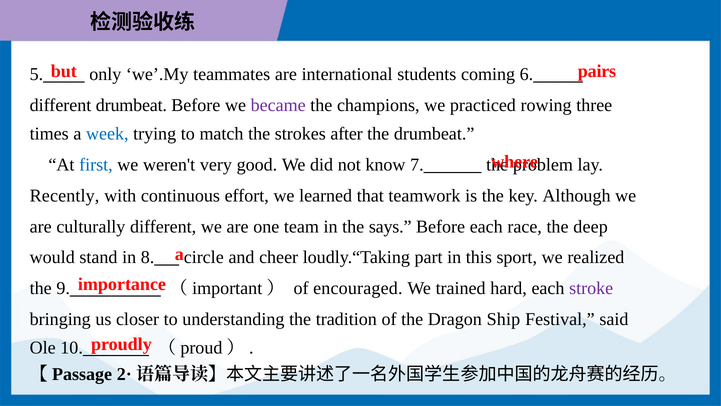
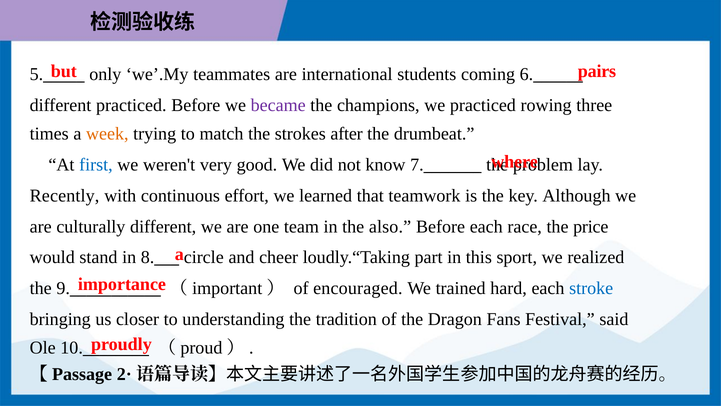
different drumbeat: drumbeat -> practiced (131, 105)
week colour: blue -> orange (107, 134)
says: says -> also (390, 226)
deep: deep -> price (591, 226)
stroke colour: purple -> blue (591, 288)
Ship: Ship -> Fans (504, 319)
